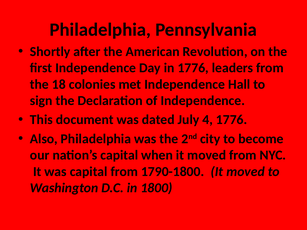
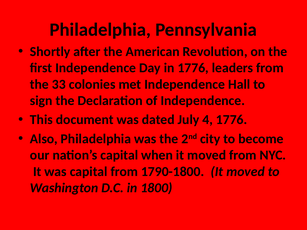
18: 18 -> 33 (59, 84)
